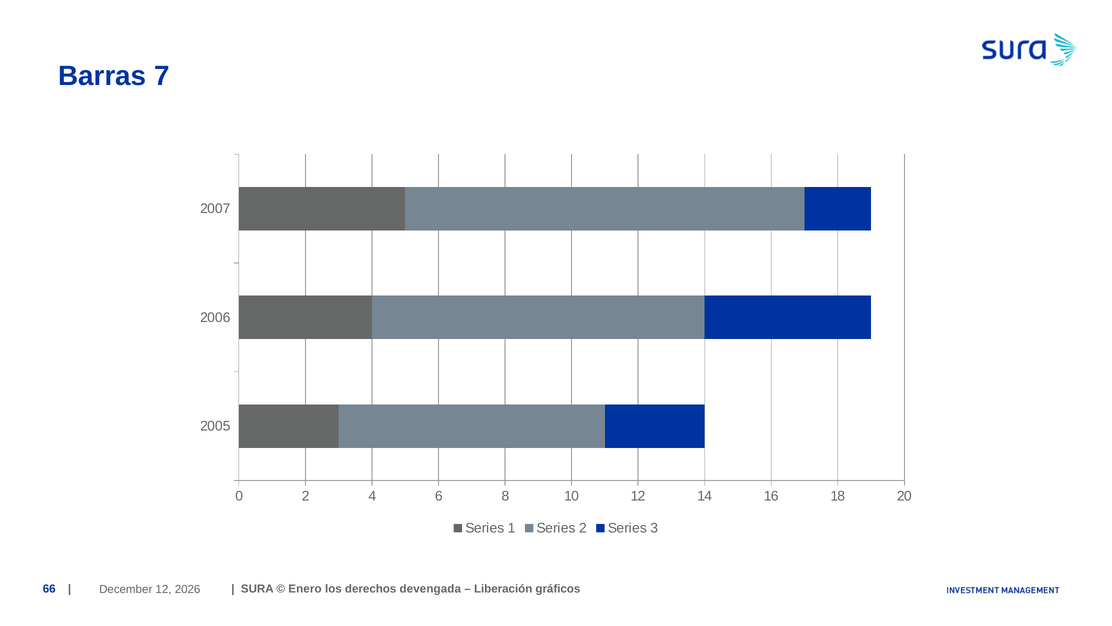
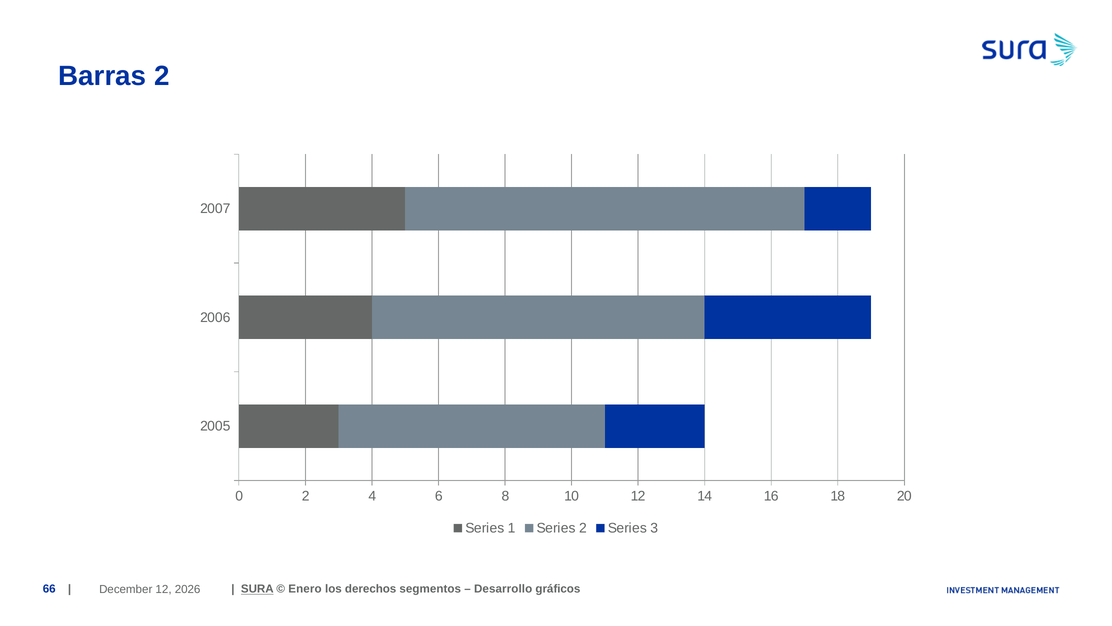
Barras 7: 7 -> 2 (162, 76)
SURA underline: none -> present (257, 589)
devengada: devengada -> segmentos (430, 589)
Liberación: Liberación -> Desarrollo (503, 589)
